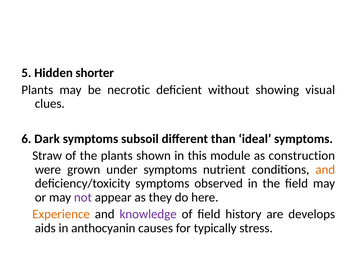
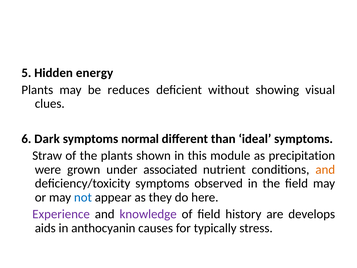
shorter: shorter -> energy (95, 73)
necrotic: necrotic -> reduces (129, 90)
subsoil: subsoil -> normal (140, 139)
construction: construction -> precipitation (302, 155)
under symptoms: symptoms -> associated (170, 169)
not colour: purple -> blue (83, 197)
Experience colour: orange -> purple (61, 214)
